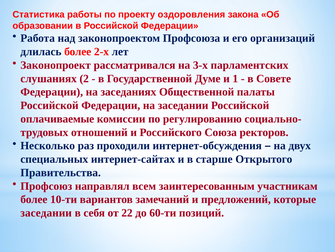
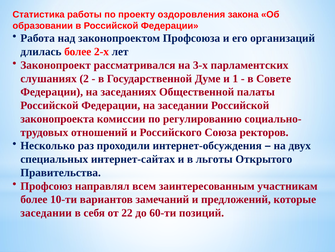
оплачиваемые: оплачиваемые -> законопроекта (57, 119)
старше: старше -> льготы (214, 159)
